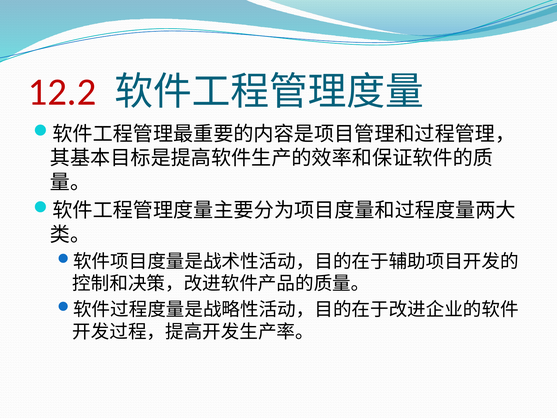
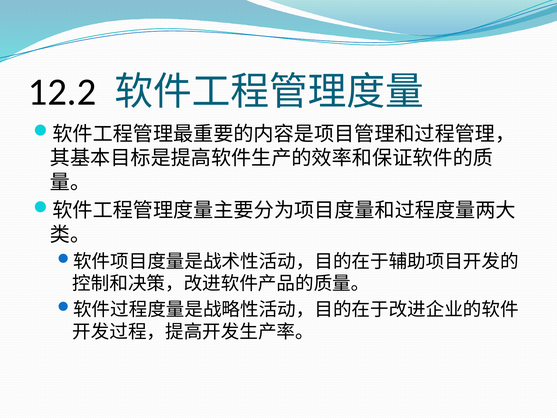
12.2 colour: red -> black (62, 92)
